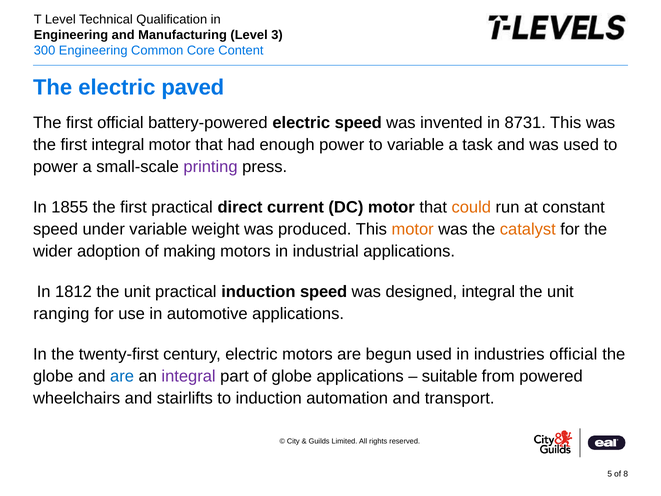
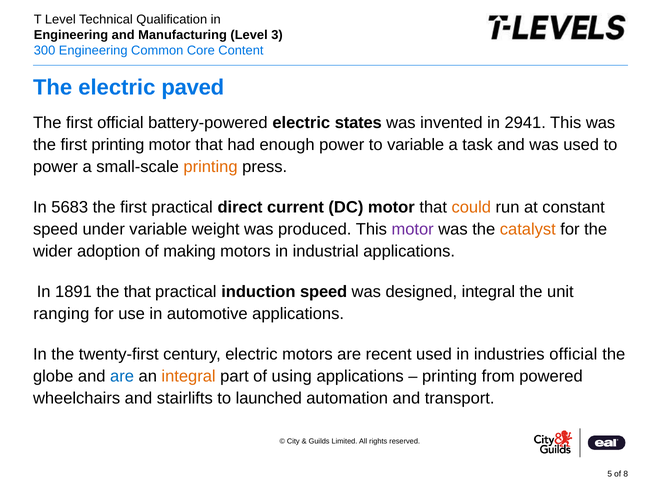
electric speed: speed -> states (358, 123)
8731: 8731 -> 2941 (525, 123)
first integral: integral -> printing (118, 145)
printing colour: purple -> orange (211, 167)
1855: 1855 -> 5683 (70, 207)
motor colour: orange -> purple (413, 229)
1812: 1812 -> 1891 (73, 292)
unit: unit -> that (137, 292)
begun: begun -> recent (389, 354)
integral colour: purple -> orange (189, 376)
of globe: globe -> using (292, 376)
suitable: suitable -> printing (450, 376)
to induction: induction -> launched (269, 398)
